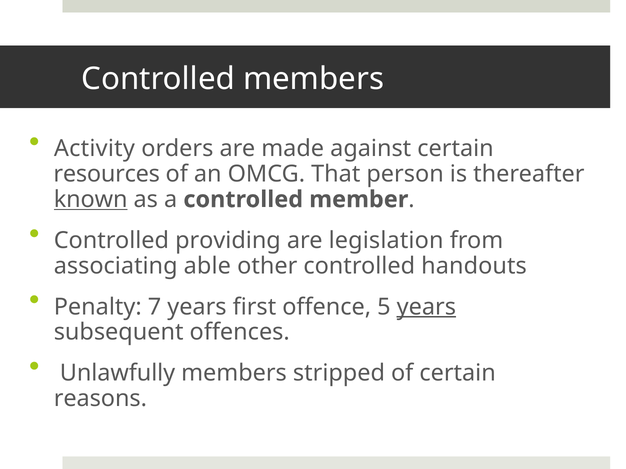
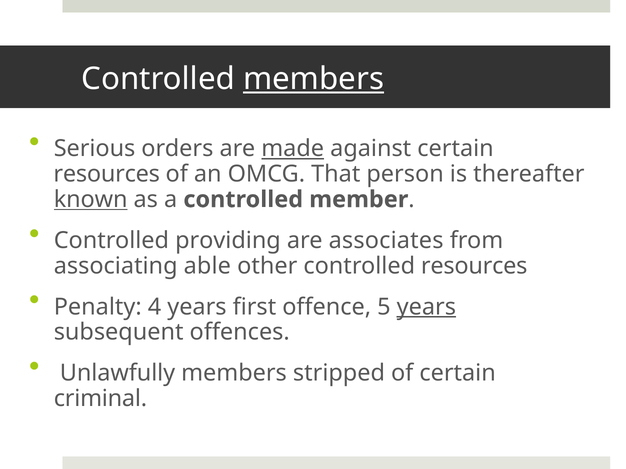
members underline: none -> present (314, 79)
Activity: Activity -> Serious (95, 149)
made underline: none -> present (293, 149)
legislation: legislation -> associates (386, 241)
controlled handouts: handouts -> resources (474, 266)
7: 7 -> 4 (155, 307)
reasons: reasons -> criminal (100, 399)
